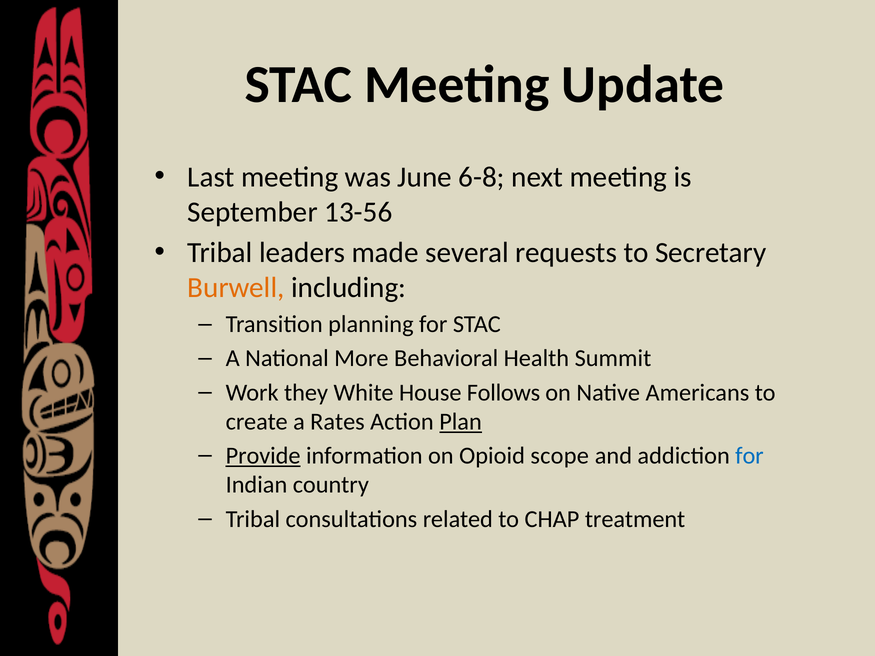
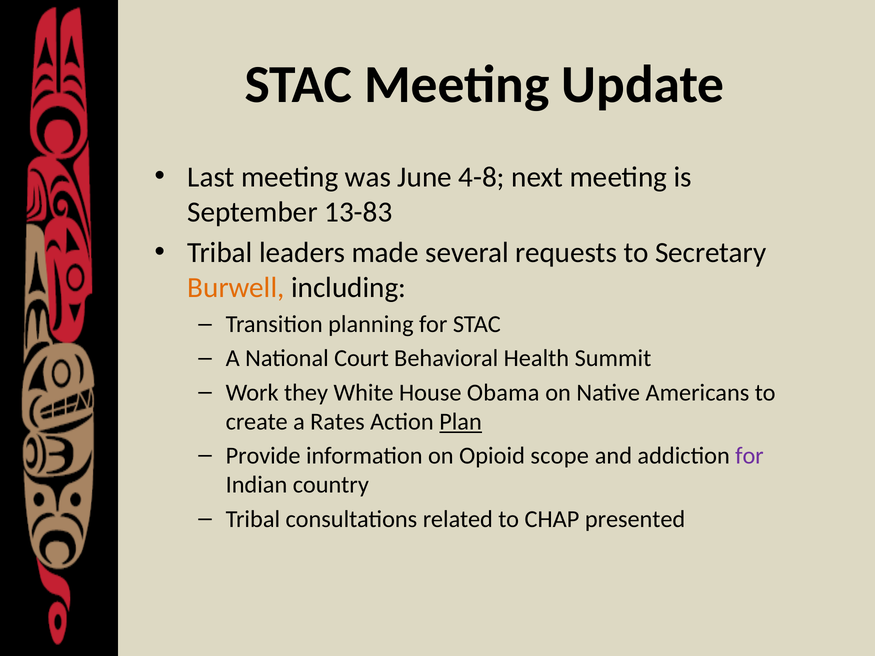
6-8: 6-8 -> 4-8 (482, 177)
13-56: 13-56 -> 13-83 (358, 212)
More: More -> Court (361, 359)
Follows: Follows -> Obama (503, 393)
Provide underline: present -> none (263, 456)
for colour: blue -> purple (749, 456)
treatment: treatment -> presented (635, 519)
